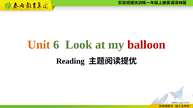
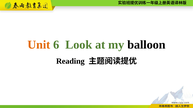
balloon colour: red -> black (146, 45)
